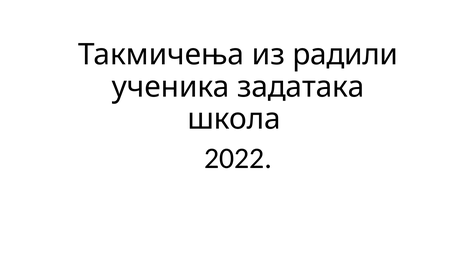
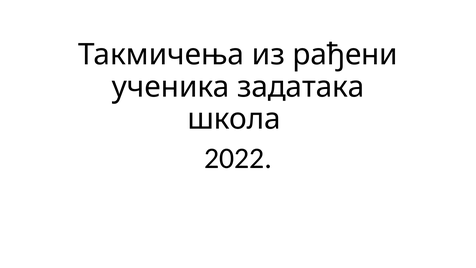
радили: радили -> рађени (345, 55)
